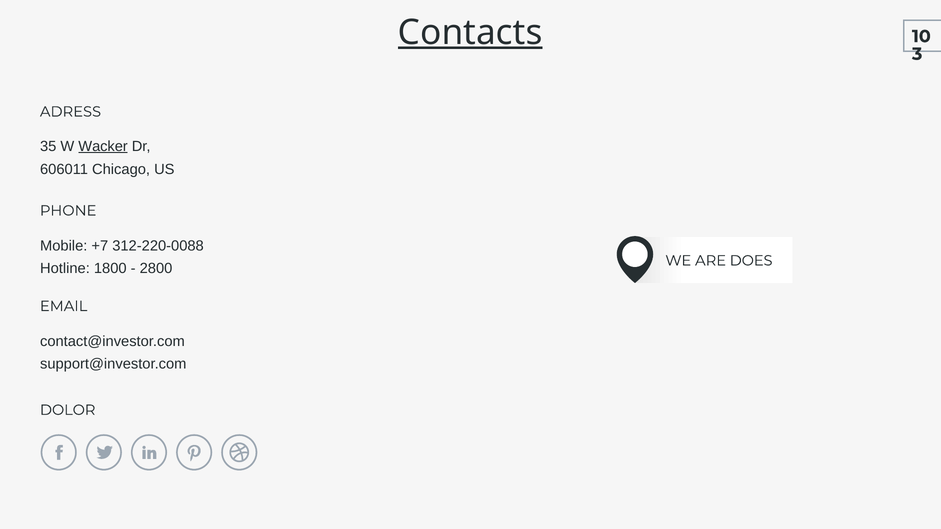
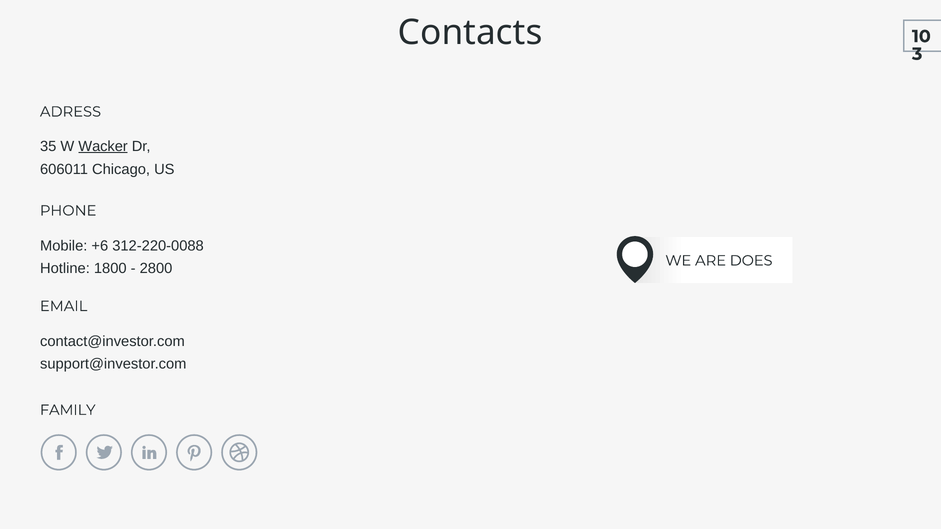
Contacts underline: present -> none (470, 33)
+7: +7 -> +6 (100, 246)
DOLOR: DOLOR -> FAMILY (68, 410)
